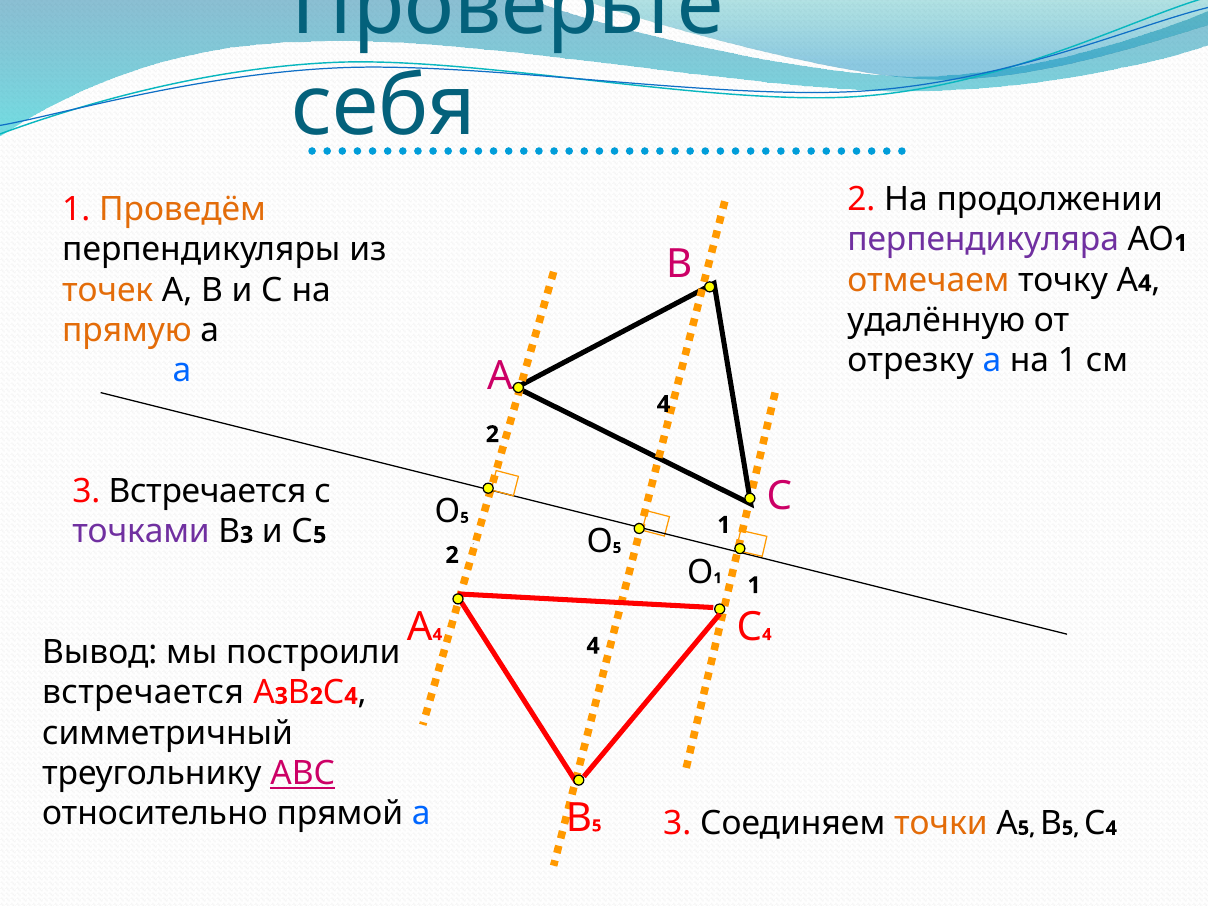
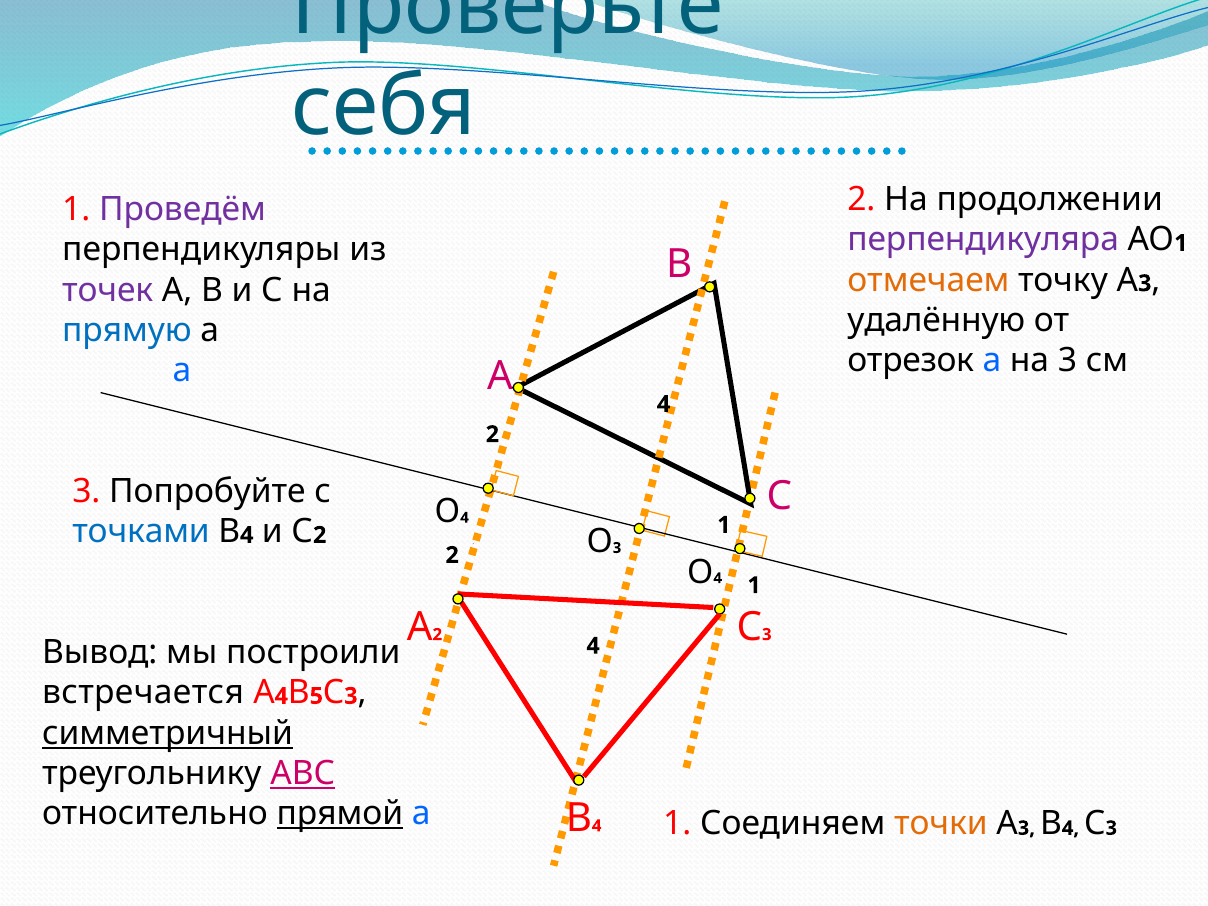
Проведём colour: orange -> purple (183, 210)
точку А 4: 4 -> 3 (1145, 283)
точек colour: orange -> purple (108, 290)
прямую colour: orange -> blue (127, 330)
отрезку: отрезку -> отрезок (911, 361)
на 1: 1 -> 3 (1068, 361)
3 Встречается: Встречается -> Попробуйте (207, 491)
5: 5 -> 4 (465, 518)
точками colour: purple -> blue (141, 532)
3: 3 -> 4 (247, 535)
С 5: 5 -> 2 (320, 535)
5: 5 -> 3 (617, 548)
1: 1 -> 4 (718, 578)
4: 4 -> 2 (437, 635)
C 4: 4 -> 3 (767, 635)
3: 3 -> 4 (281, 696)
В 2: 2 -> 5 (316, 696)
4: 4 -> 3 (351, 696)
симметричный underline: none -> present (168, 733)
прямой underline: none -> present (340, 814)
3: 3 -> 1 (677, 824)
5: 5 -> 3 (1026, 828)
5: 5 -> 4 (1070, 828)
4: 4 -> 3 (1111, 828)
B 5: 5 -> 4 (597, 826)
